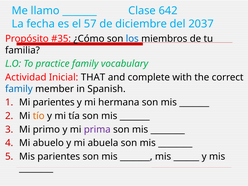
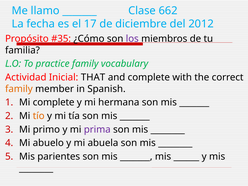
642: 642 -> 662 (168, 11)
57: 57 -> 17 (90, 24)
2037: 2037 -> 2012 (201, 24)
los colour: blue -> purple (132, 39)
family colour: blue -> orange (19, 89)
Mi parientes: parientes -> complete (54, 102)
